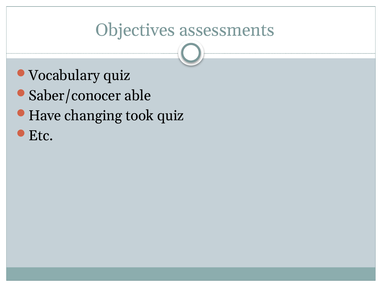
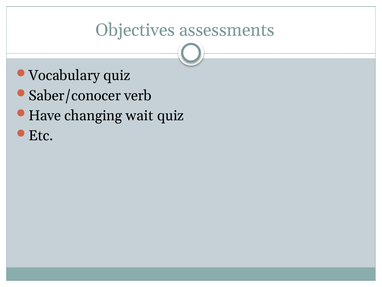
able: able -> verb (138, 95)
took: took -> wait (140, 115)
